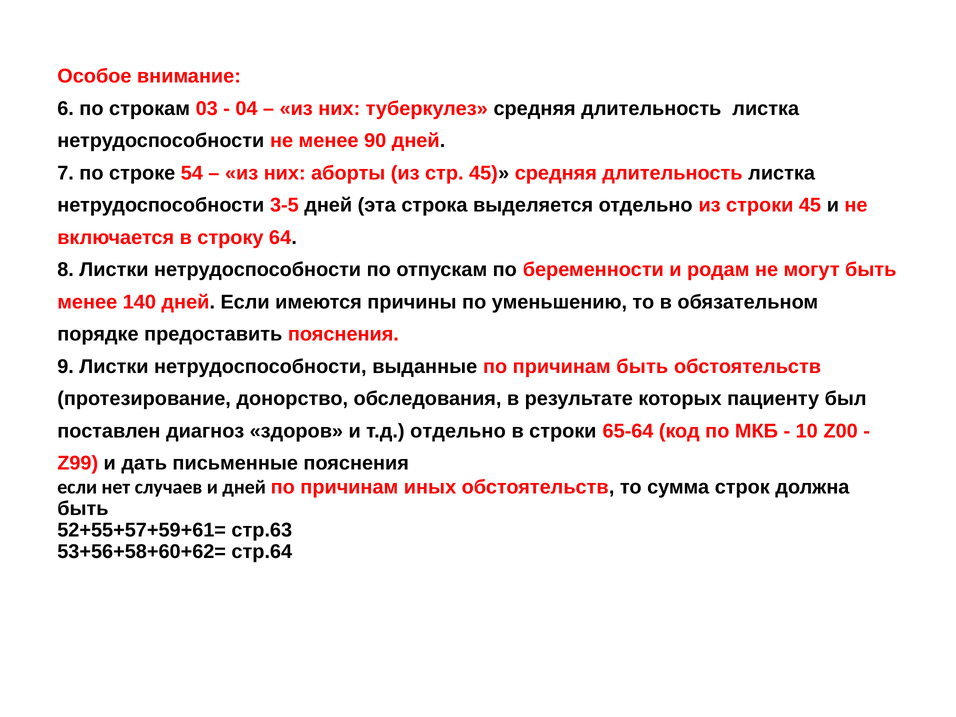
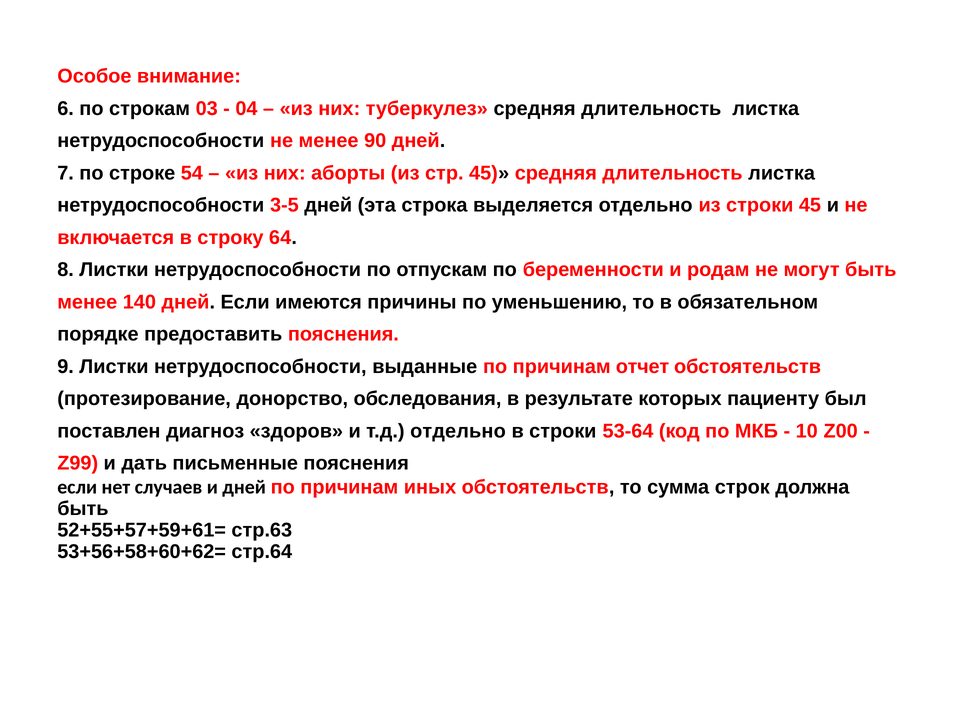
причинам быть: быть -> отчет (642, 367)
65-64: 65-64 -> 53-64 (628, 431)
